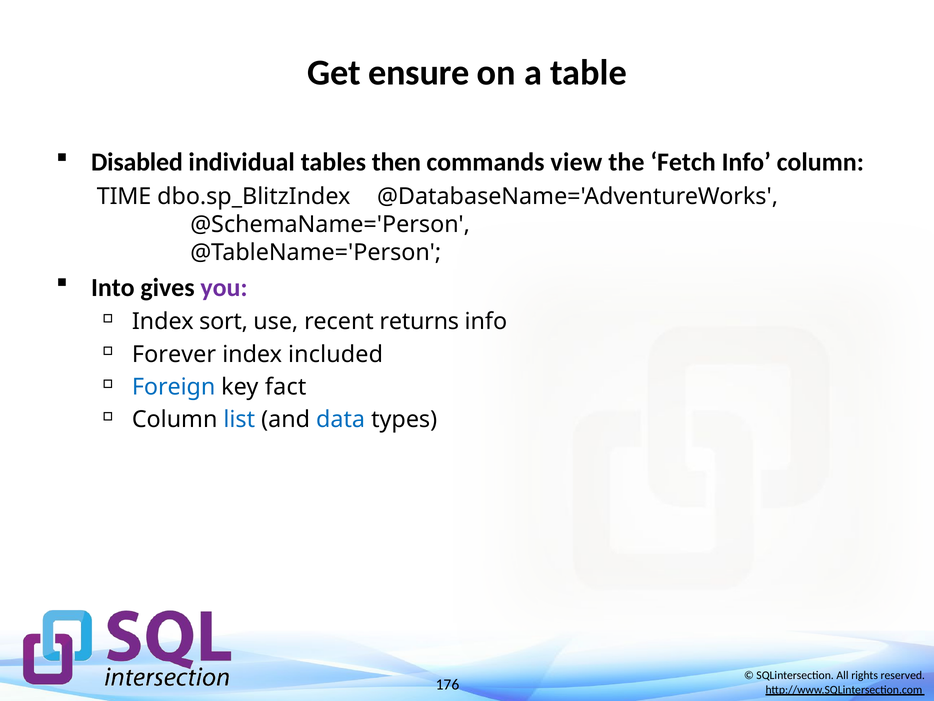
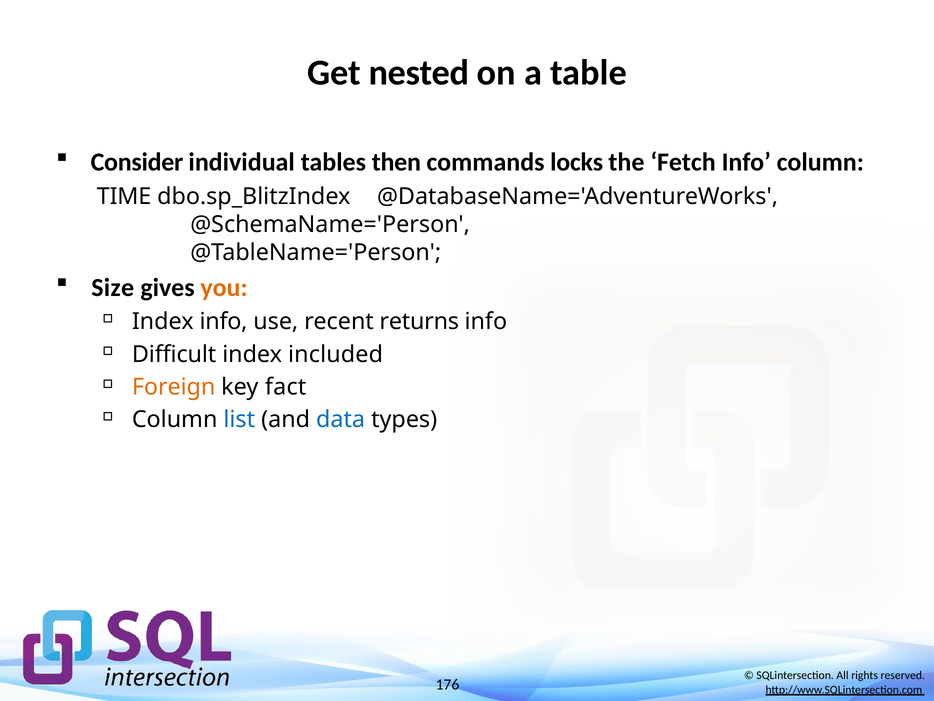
ensure: ensure -> nested (419, 73)
Disabled: Disabled -> Consider (137, 162)
view: view -> locks (577, 162)
Into: Into -> Size (113, 287)
you colour: purple -> orange (224, 287)
Index sort: sort -> info (224, 321)
Forever: Forever -> Difficult (174, 354)
Foreign colour: blue -> orange (174, 387)
